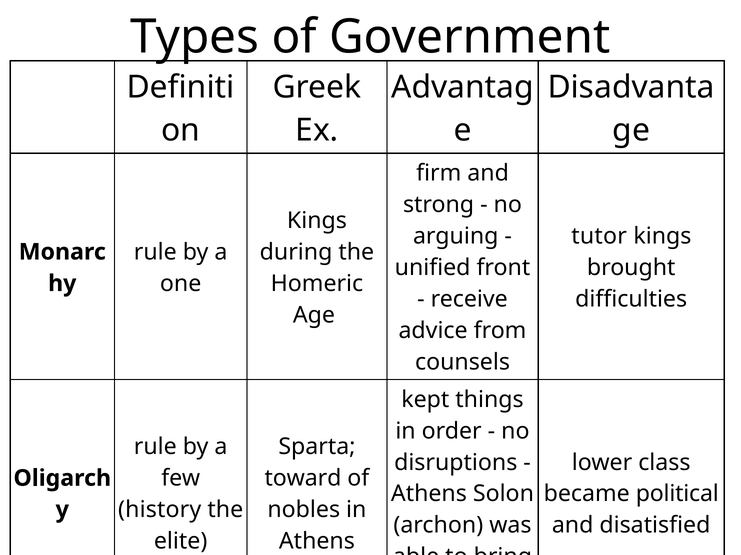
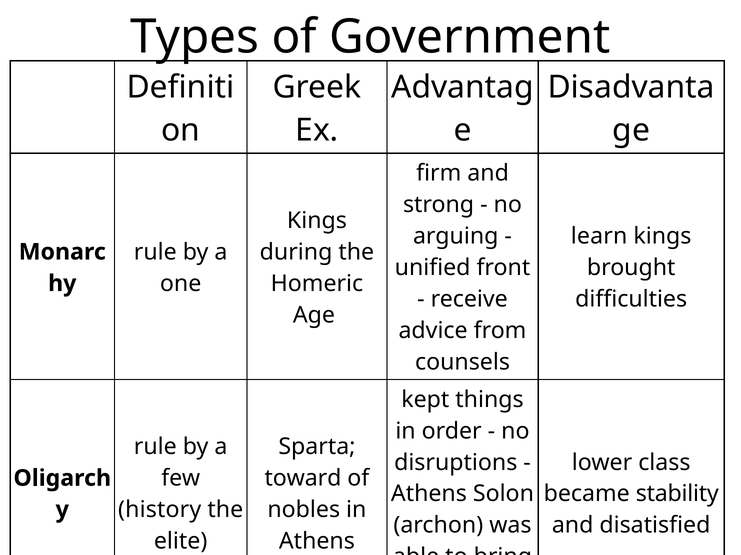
tutor: tutor -> learn (599, 237)
became political: political -> stability (677, 495)
